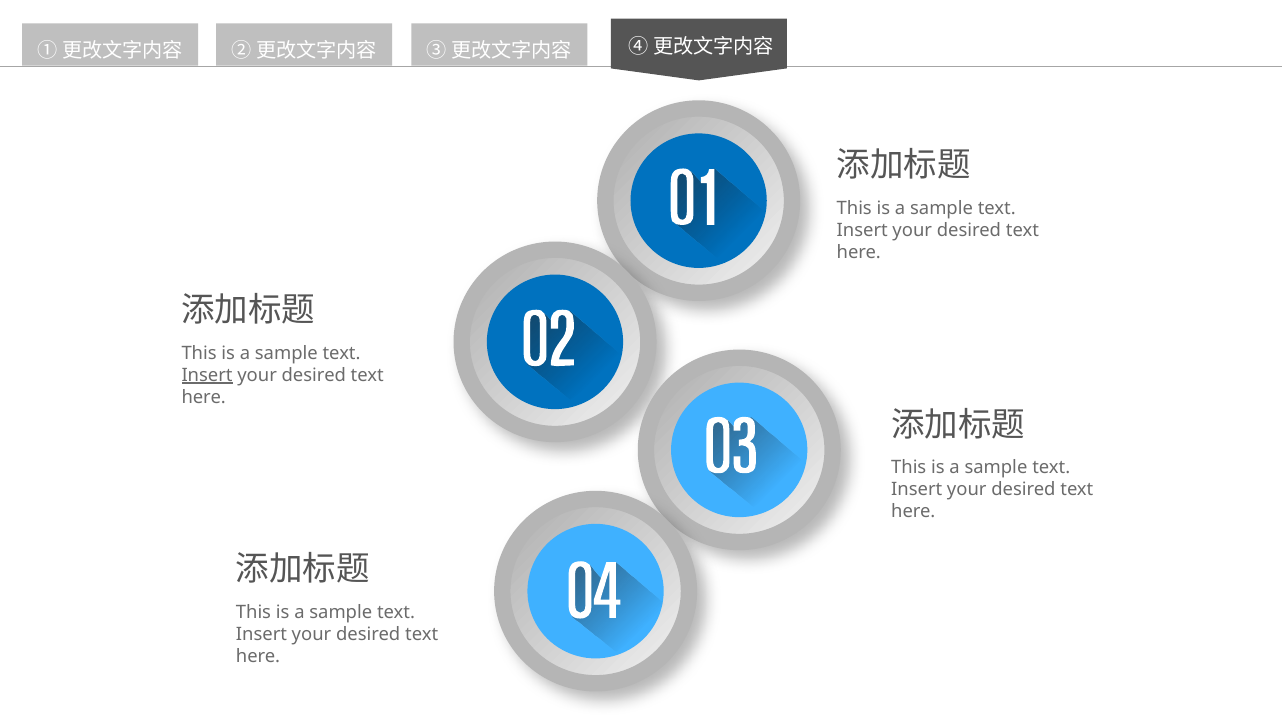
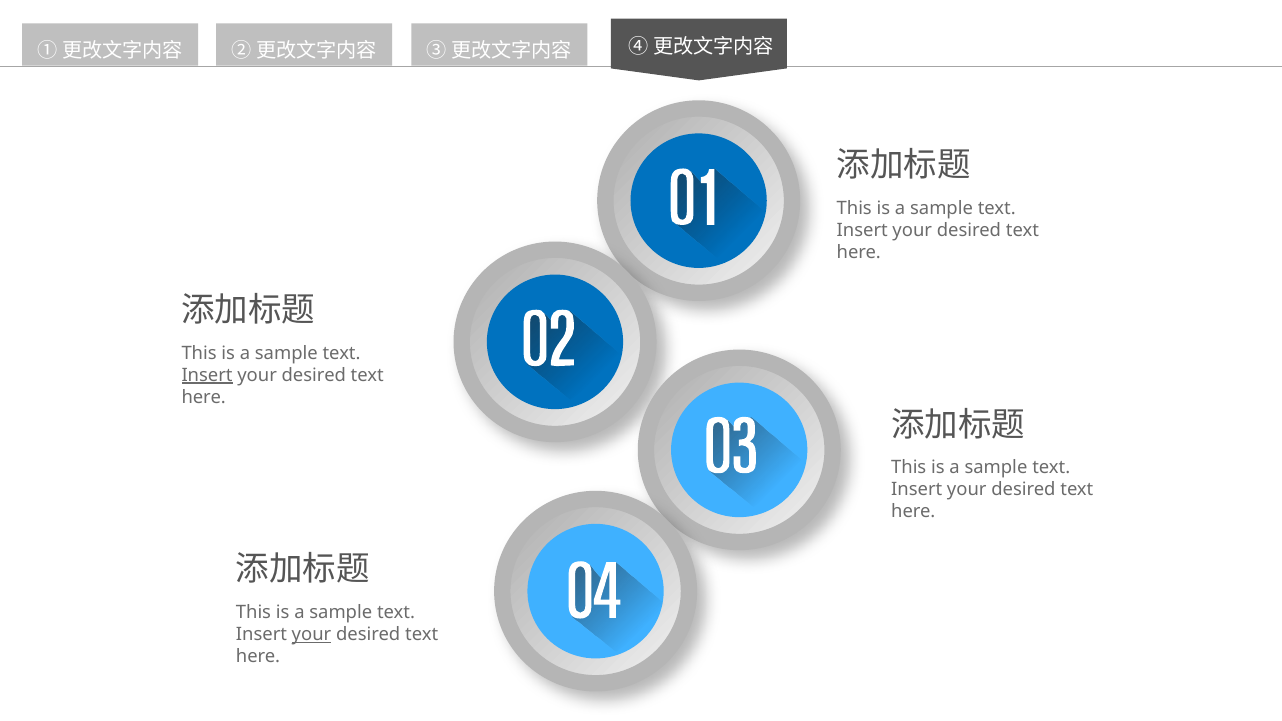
your underline: none -> present (312, 635)
